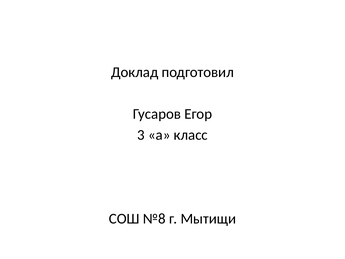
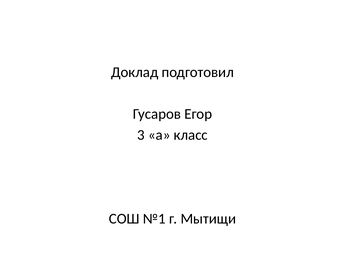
№8: №8 -> №1 (154, 218)
